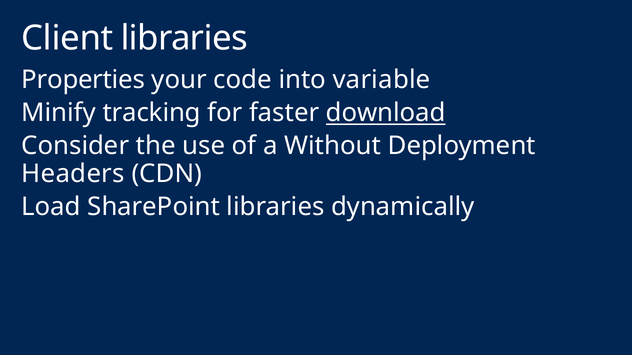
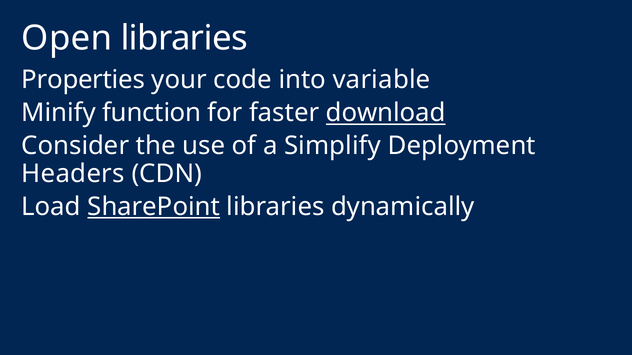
Client: Client -> Open (67, 38)
tracking: tracking -> function (152, 113)
Without: Without -> Simplify (333, 146)
SharePoint underline: none -> present (154, 207)
